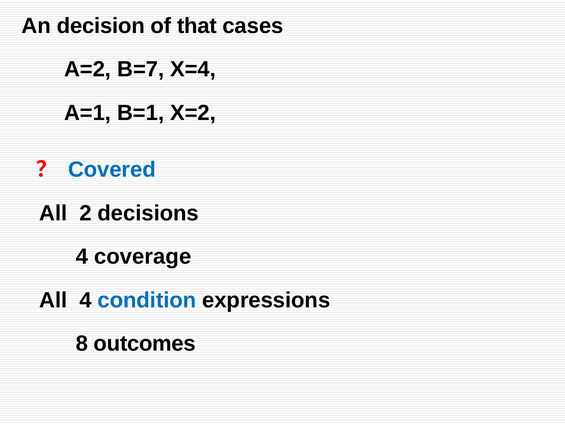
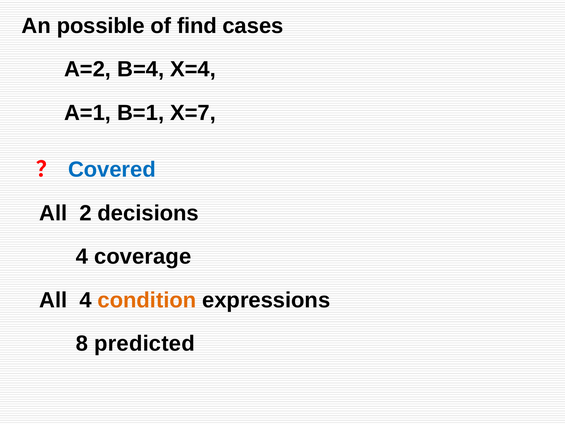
decision: decision -> possible (101, 26)
that: that -> find (197, 26)
B=7: B=7 -> B=4 (141, 69)
X=2: X=2 -> X=7 (193, 113)
condition colour: blue -> orange (147, 300)
outcomes: outcomes -> predicted (145, 344)
